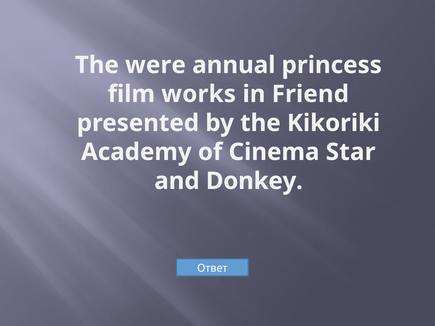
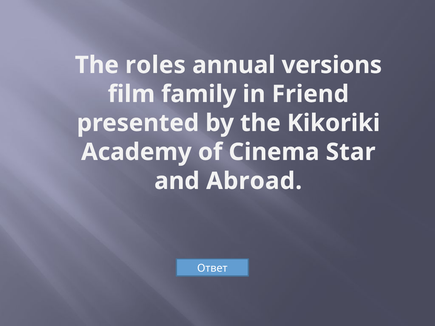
were: were -> roles (155, 65)
princess: princess -> versions (332, 65)
works: works -> family (199, 94)
Donkey: Donkey -> Abroad (254, 181)
